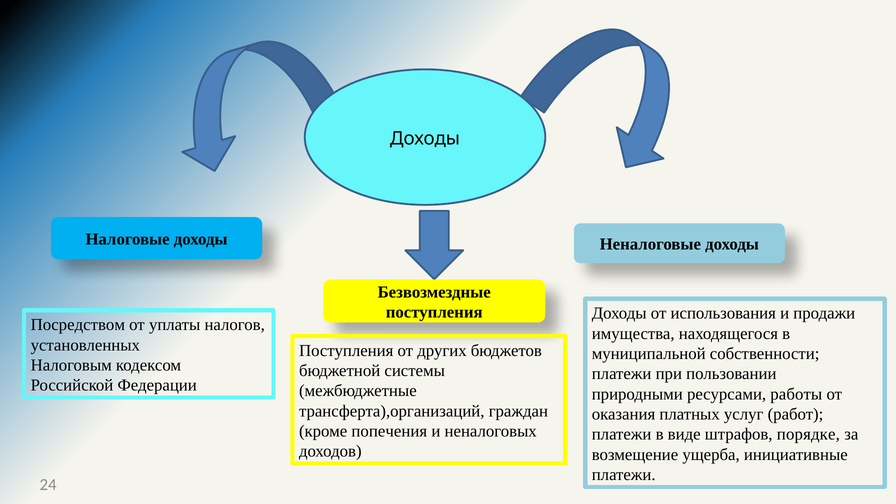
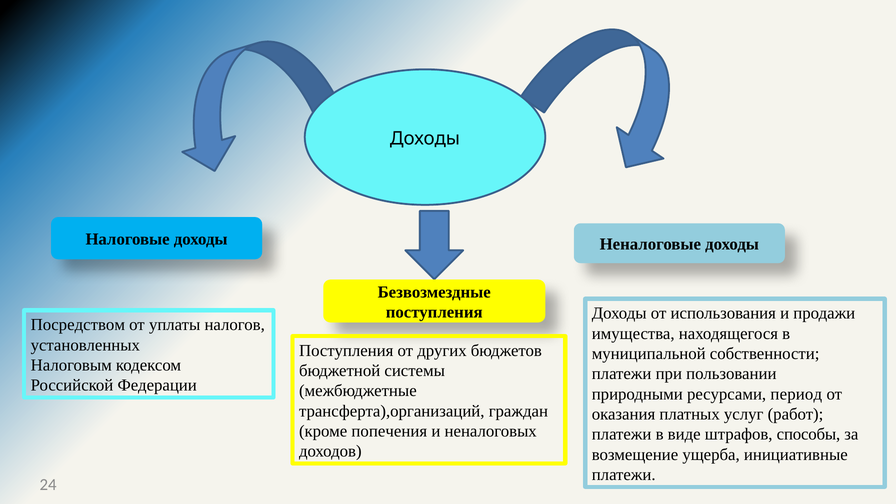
работы: работы -> период (796, 394)
порядке: порядке -> способы (809, 434)
